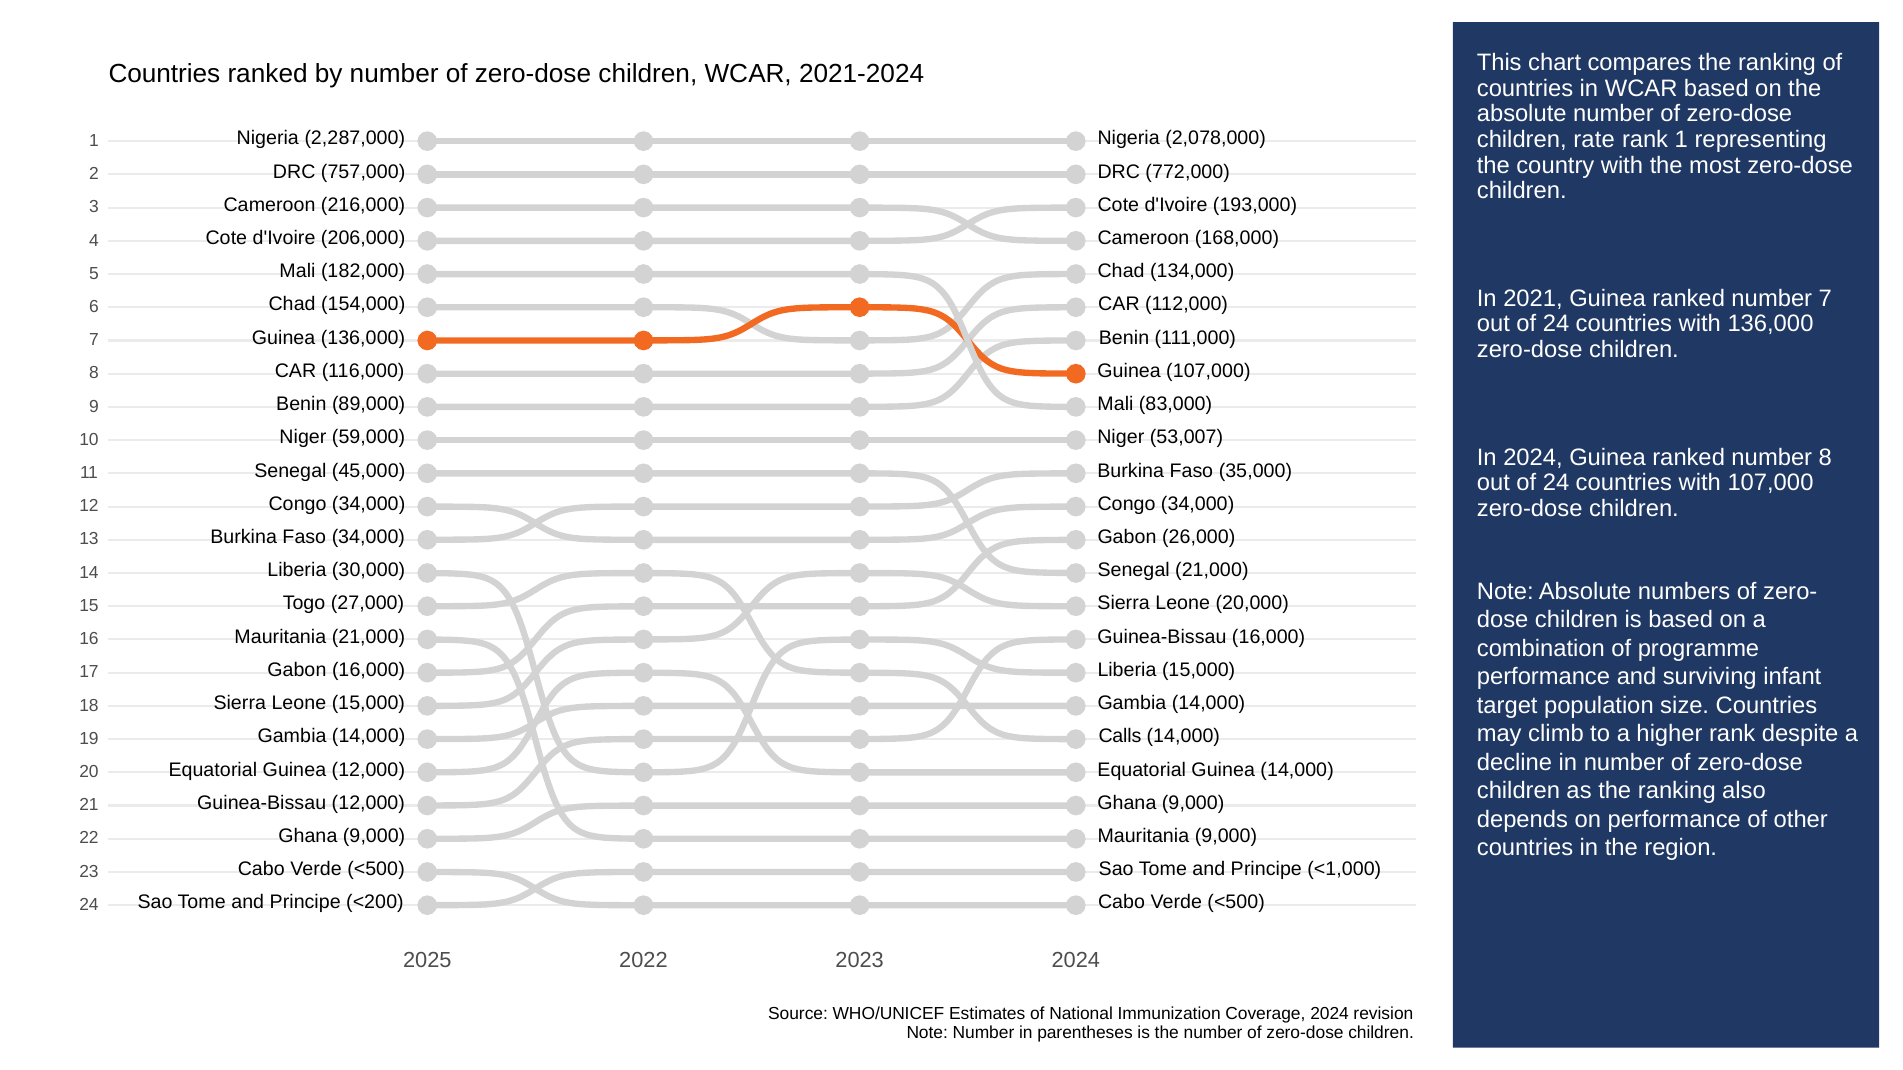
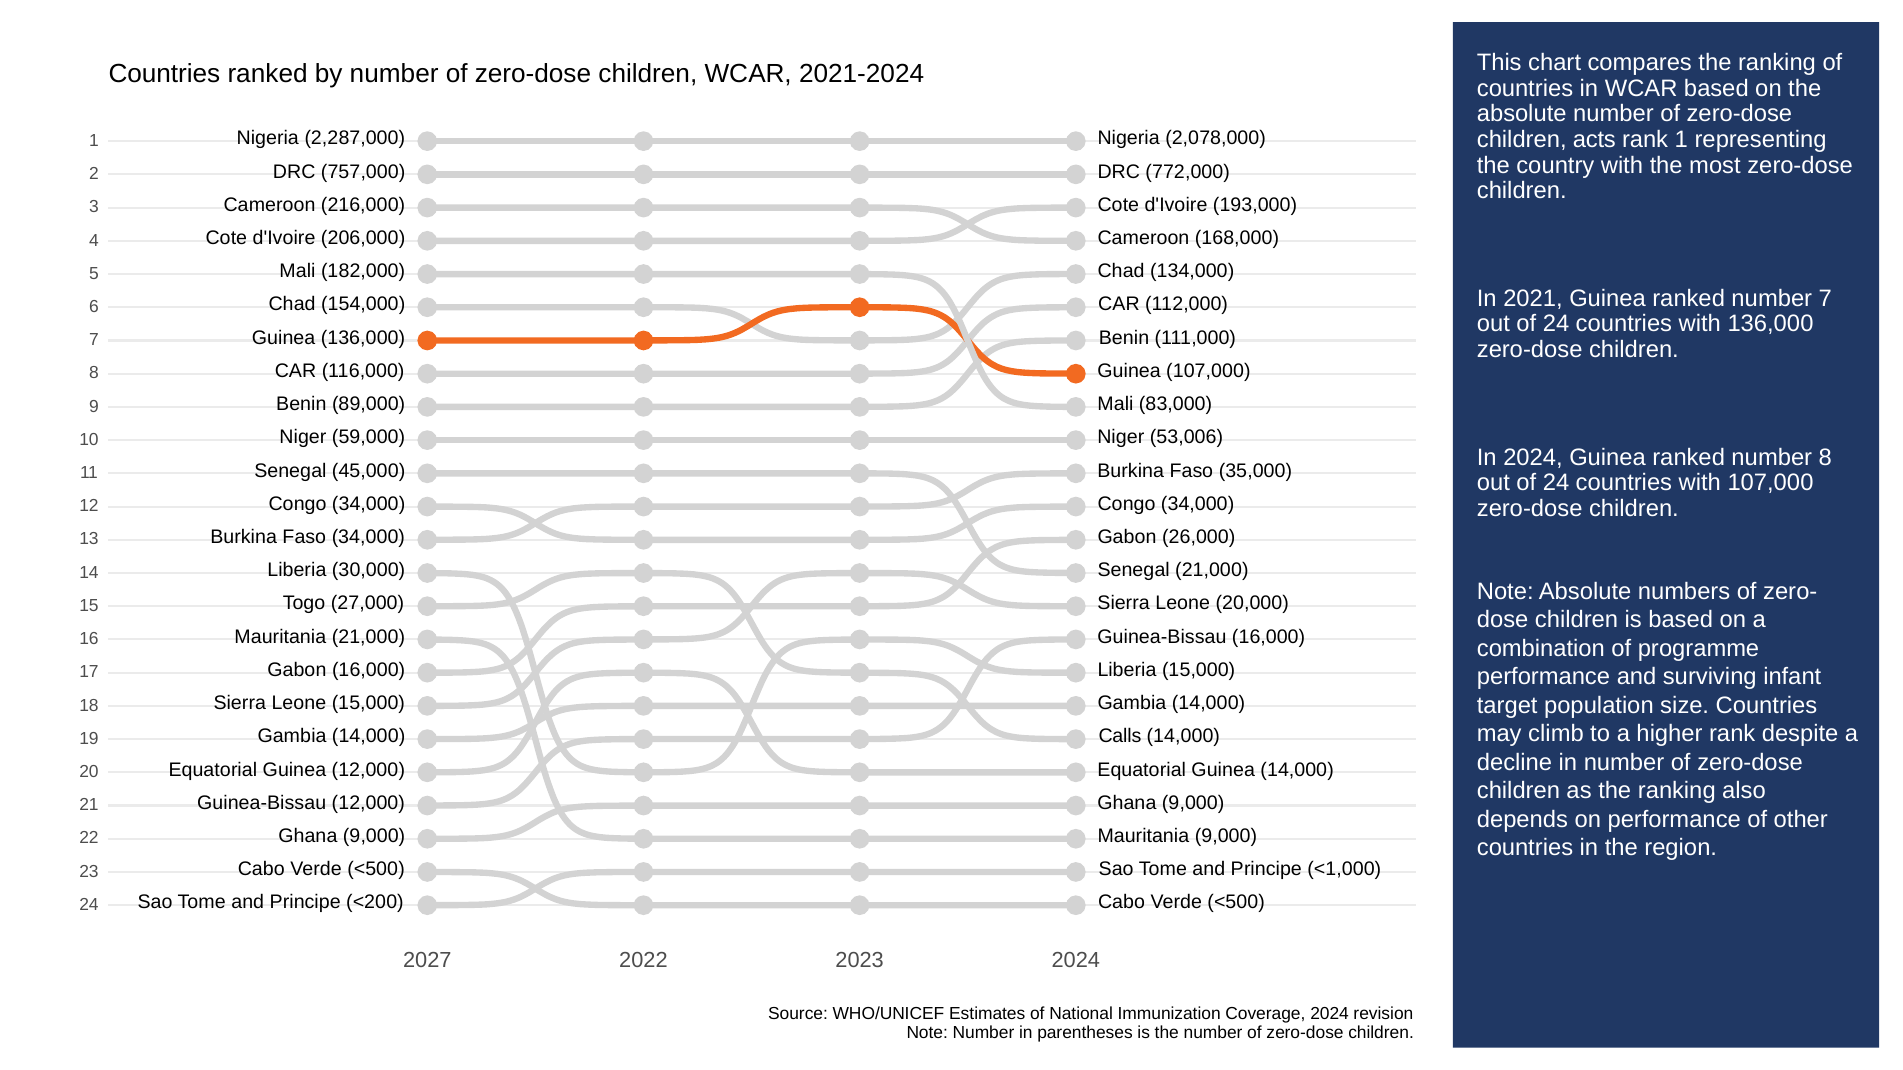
rate: rate -> acts (1594, 140)
53,007: 53,007 -> 53,006 (1186, 438)
2025: 2025 -> 2027 (427, 961)
